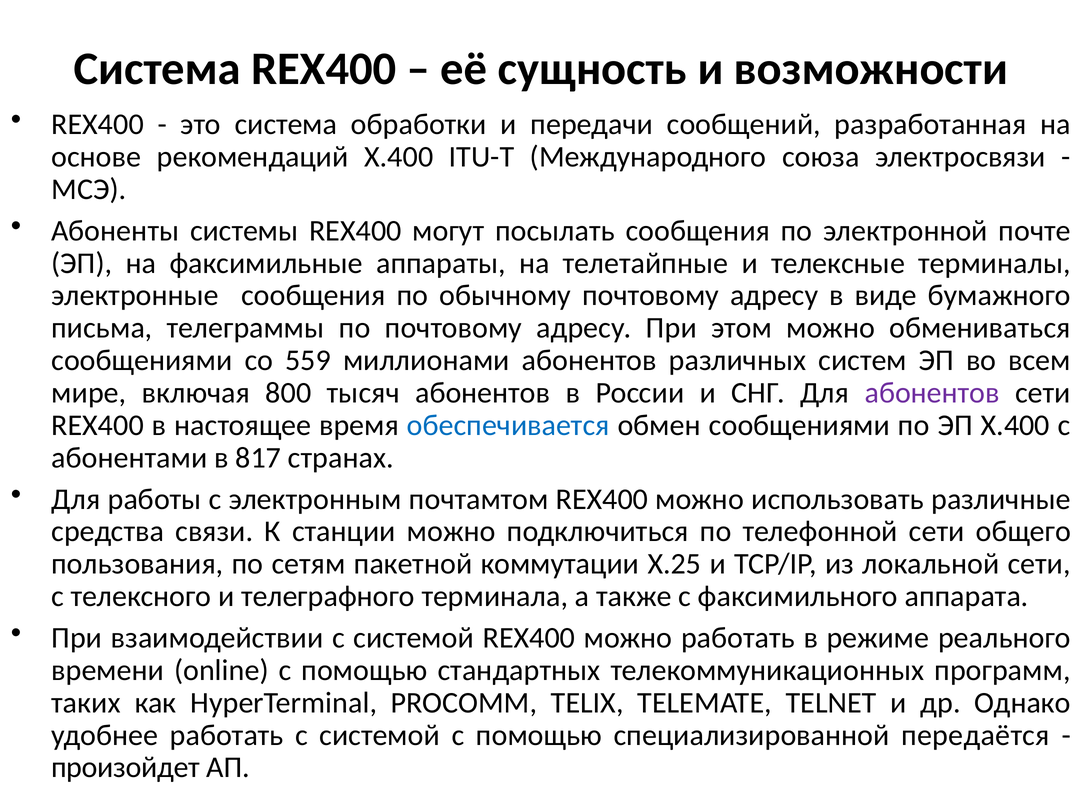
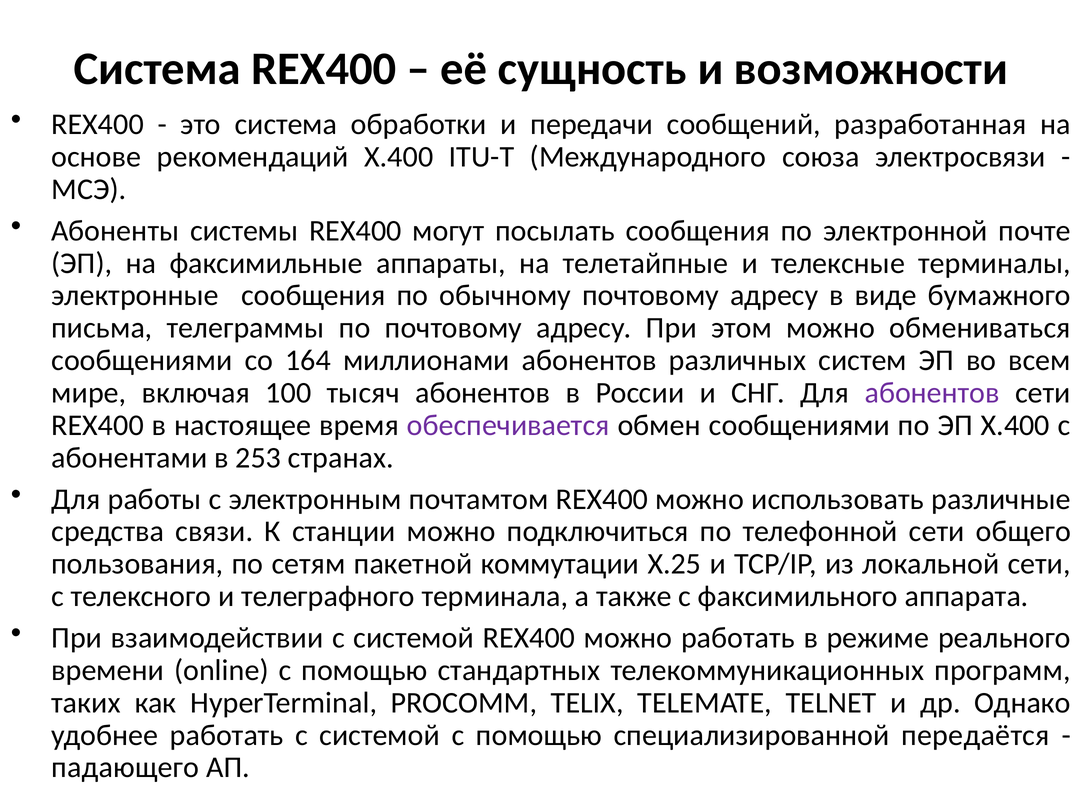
559: 559 -> 164 (308, 361)
800: 800 -> 100 (288, 393)
обеспечивается colour: blue -> purple (508, 426)
817: 817 -> 253 (258, 458)
произойдет: произойдет -> падающего (125, 768)
